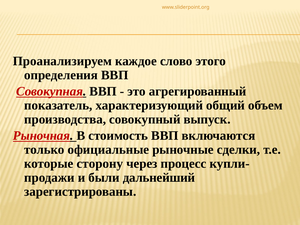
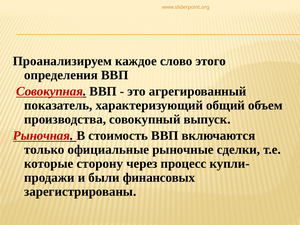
дальнейший: дальнейший -> финансовых (159, 178)
